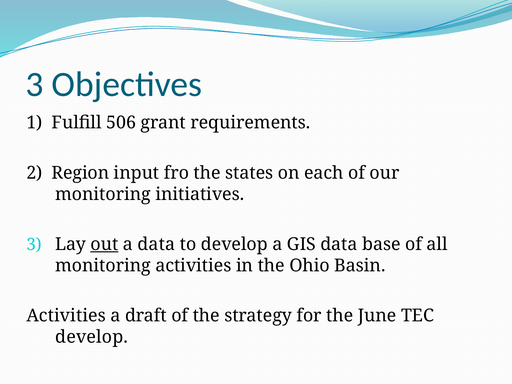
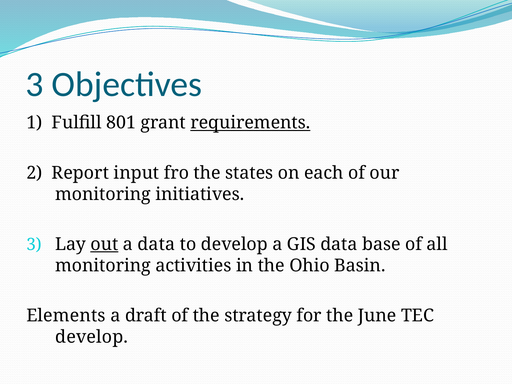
506: 506 -> 801 (121, 123)
requirements underline: none -> present (250, 123)
Region: Region -> Report (80, 173)
Activities: Activities -> Elements (66, 316)
